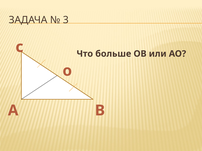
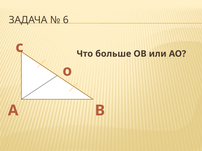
3: 3 -> 6 (66, 20)
